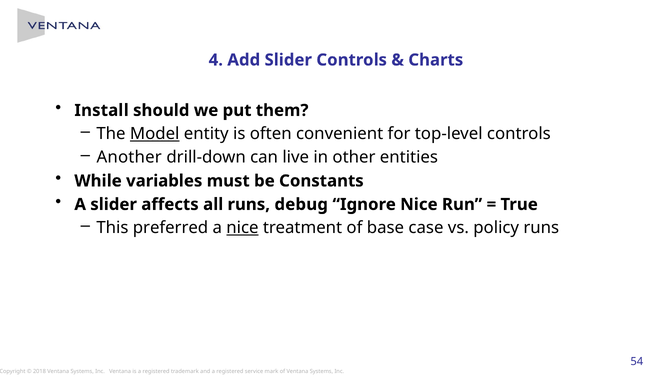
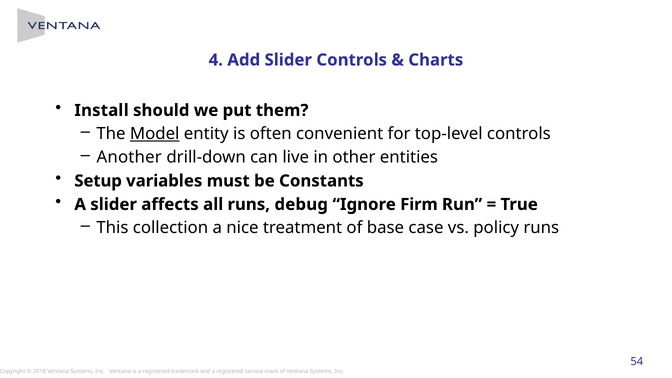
While: While -> Setup (98, 181)
Ignore Nice: Nice -> Firm (419, 204)
preferred: preferred -> collection (170, 228)
nice underline: present -> none (242, 228)
